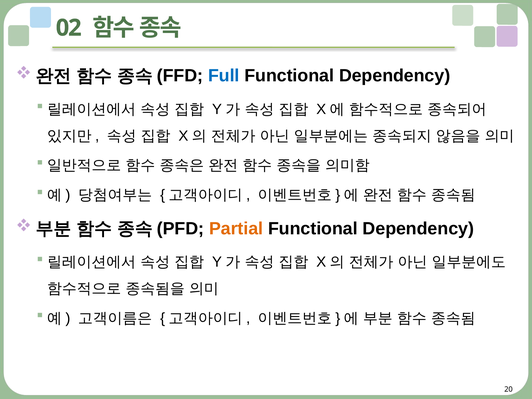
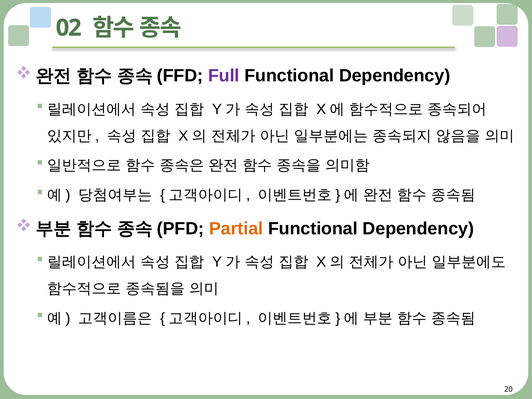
Full colour: blue -> purple (224, 76)
